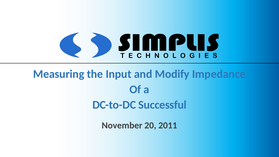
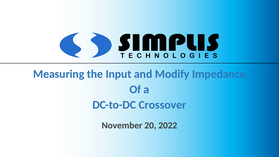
Successful: Successful -> Crossover (162, 105)
2011: 2011 -> 2022 (168, 125)
